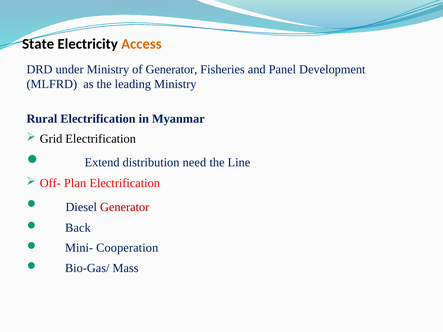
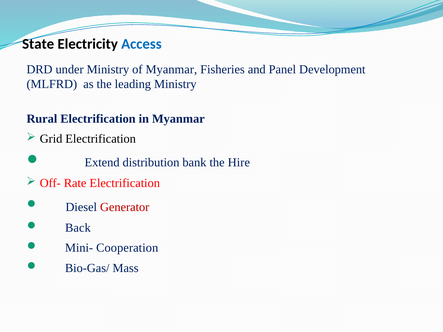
Access colour: orange -> blue (141, 44)
of Generator: Generator -> Myanmar (171, 70)
need: need -> bank (194, 163)
Line: Line -> Hire (239, 163)
Plan: Plan -> Rate (75, 183)
